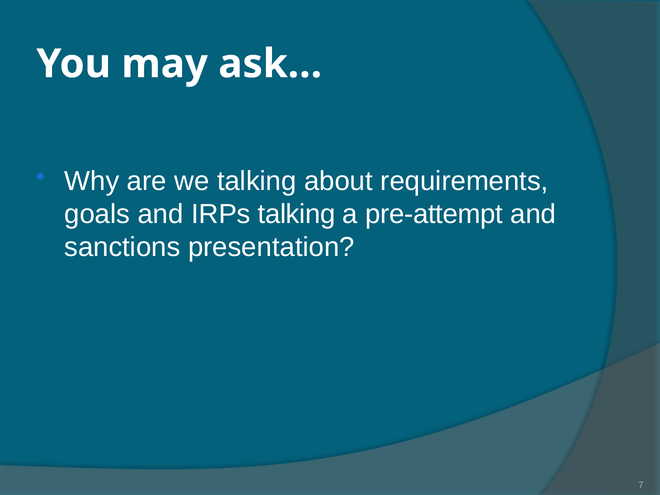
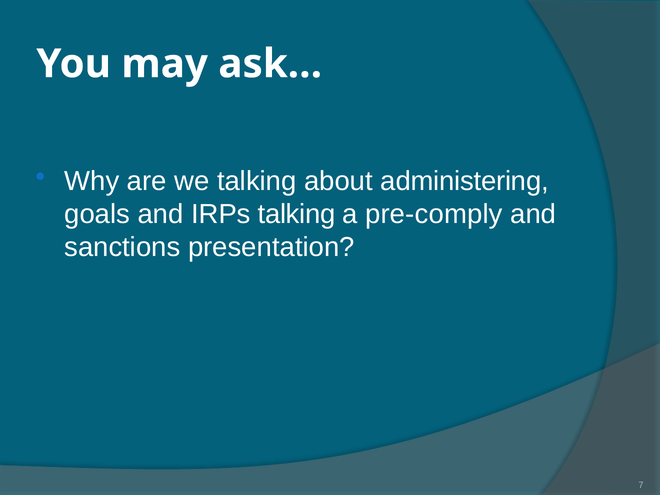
requirements: requirements -> administering (465, 181)
pre-attempt: pre-attempt -> pre-comply (434, 214)
